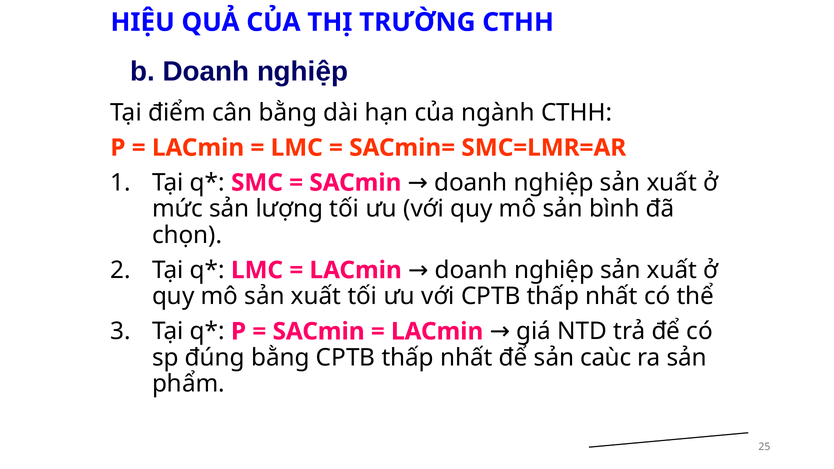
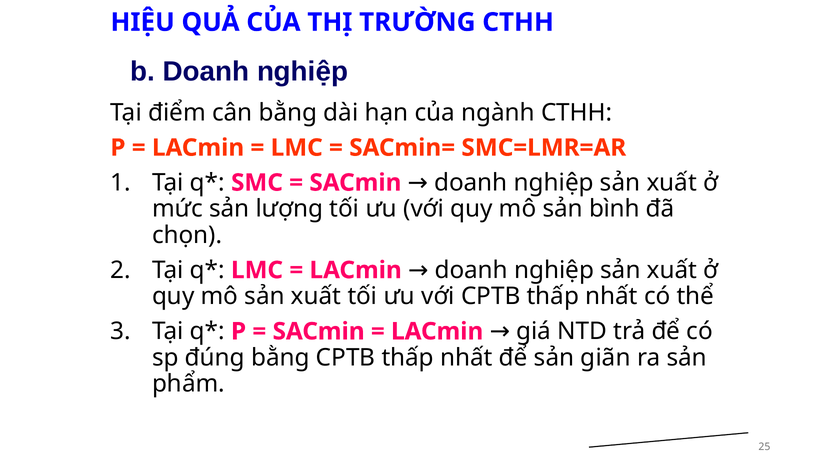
caùc: caùc -> giãn (606, 358)
